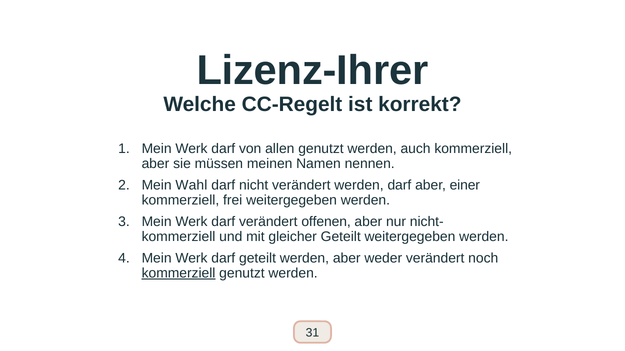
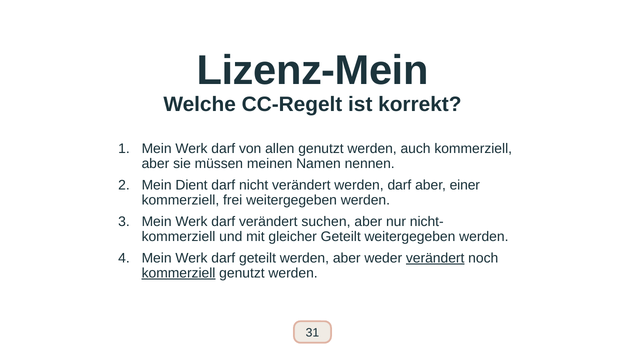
Lizenz-Ihrer: Lizenz-Ihrer -> Lizenz-Mein (313, 71)
Wahl: Wahl -> Dient (192, 186)
offenen: offenen -> suchen (326, 222)
verändert underline: none -> present (435, 259)
